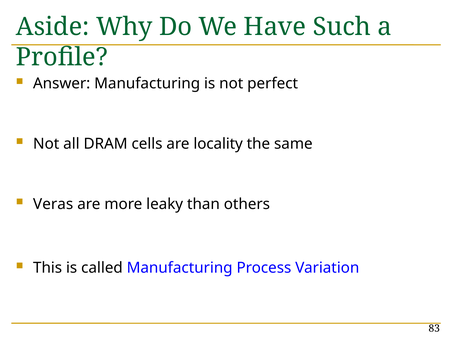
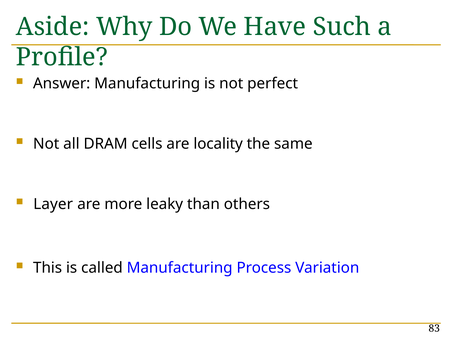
Veras: Veras -> Layer (53, 204)
